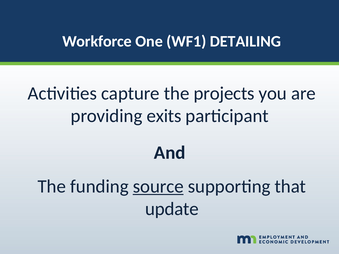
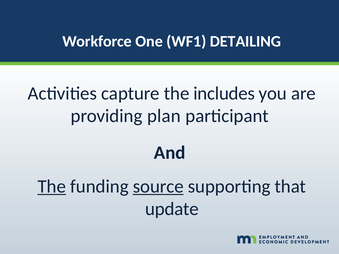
projects: projects -> includes (224, 93)
exits: exits -> plan (164, 116)
The underline: none -> present (52, 187)
